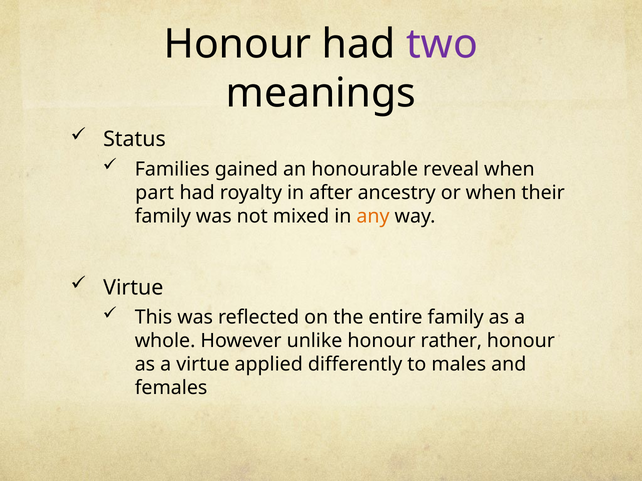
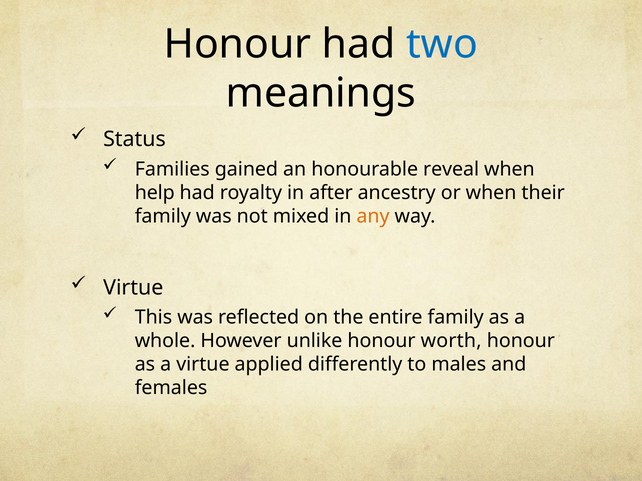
two colour: purple -> blue (442, 44)
part: part -> help (155, 193)
rather: rather -> worth (451, 341)
